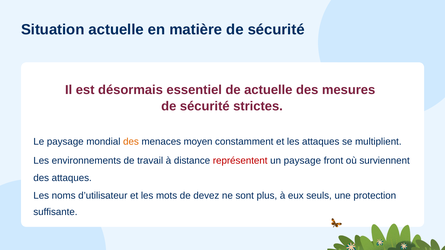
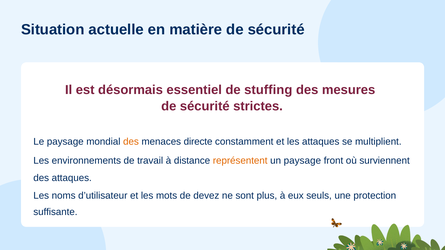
de actuelle: actuelle -> stuffing (268, 90)
moyen: moyen -> directe (198, 142)
représentent colour: red -> orange (240, 161)
